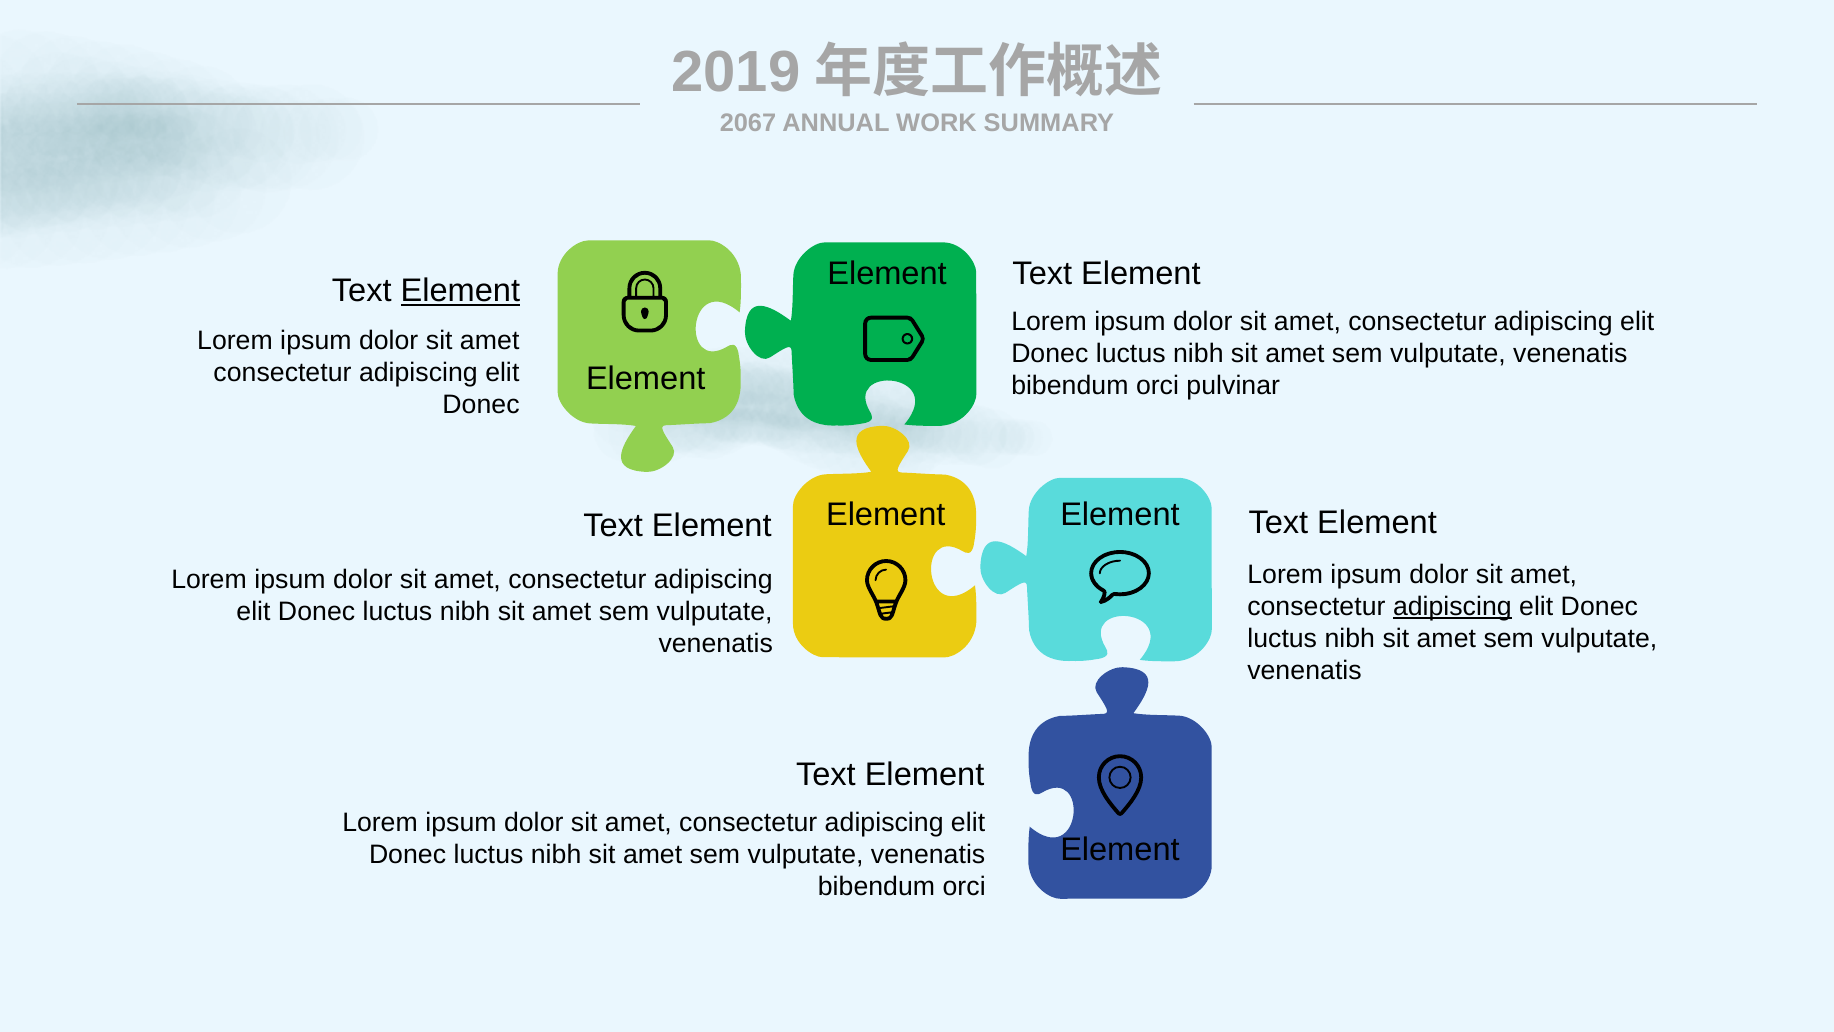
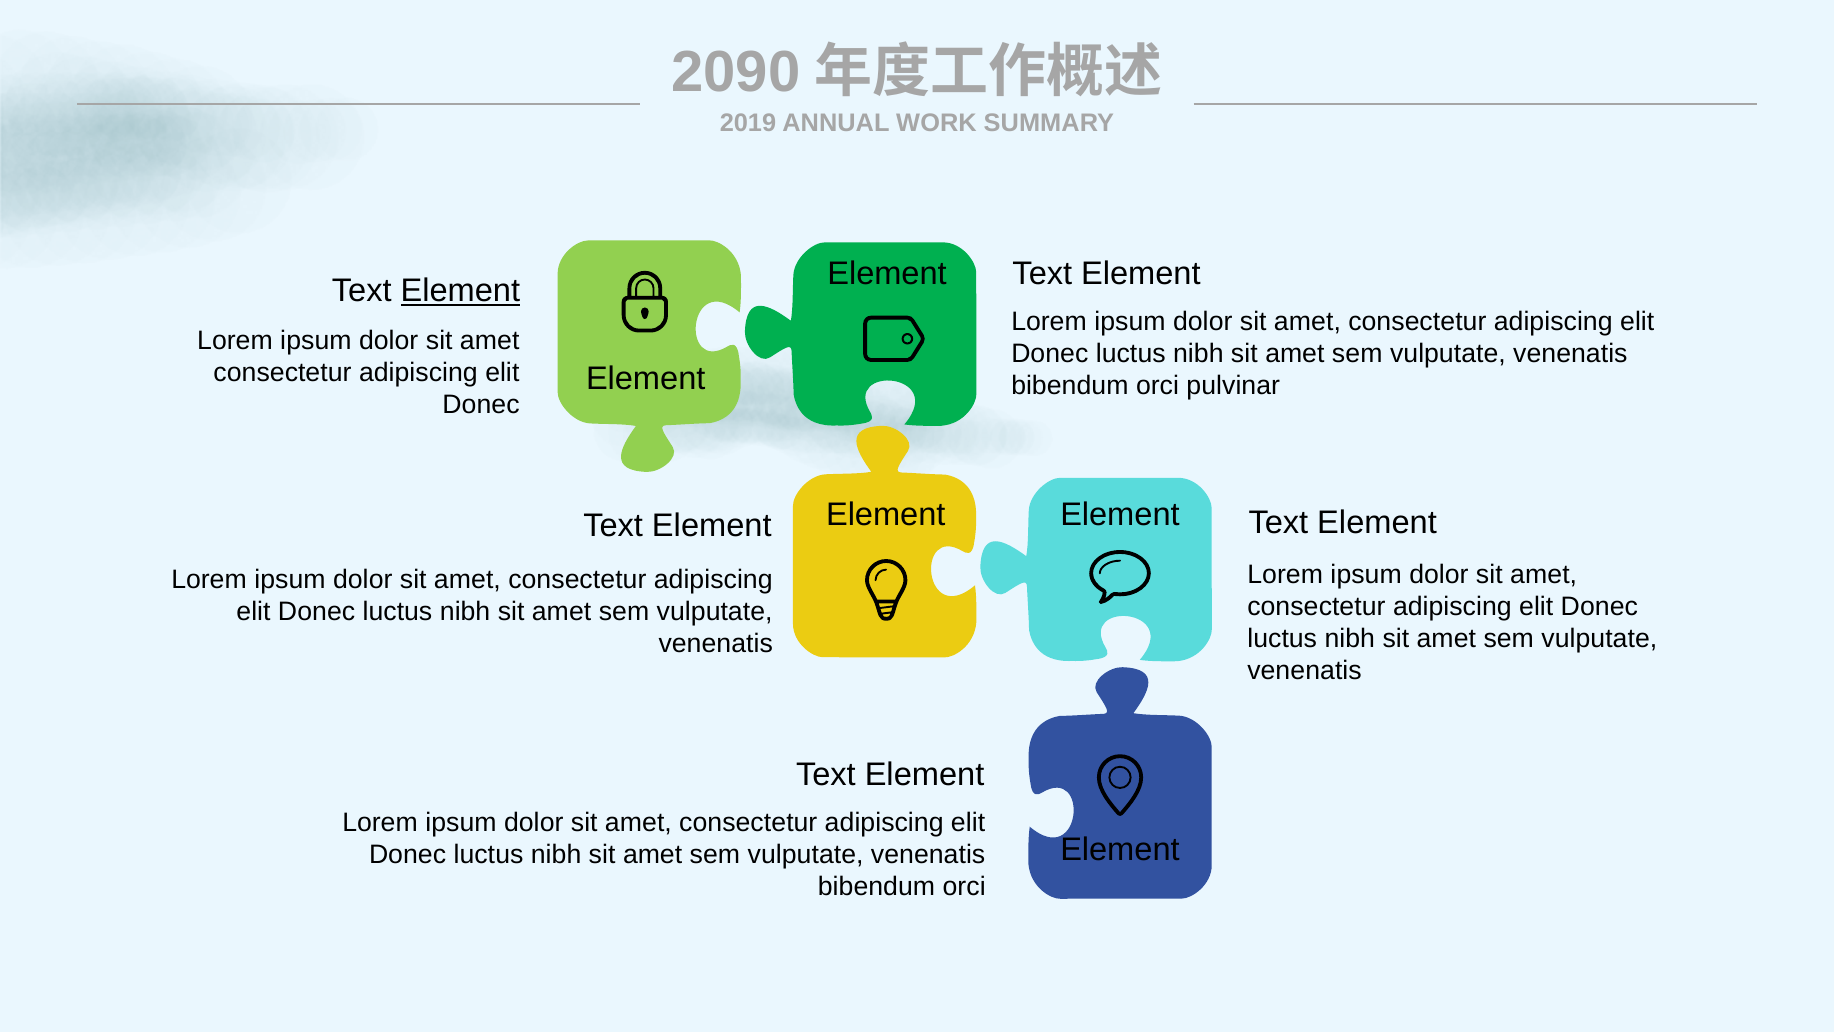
2019: 2019 -> 2090 (736, 72)
2067: 2067 -> 2019 (748, 123)
adipiscing underline: present -> none (1452, 606)
